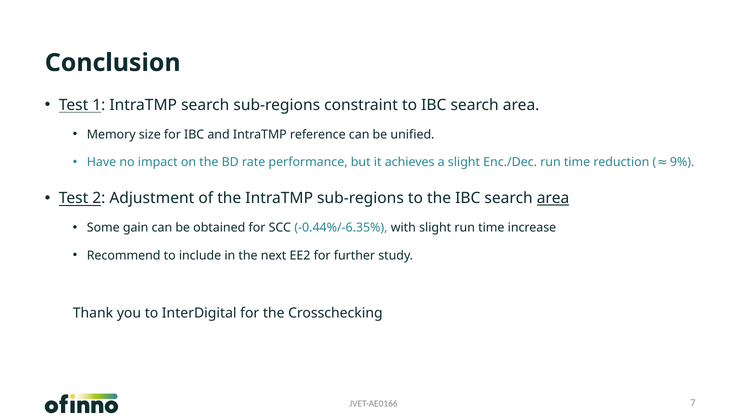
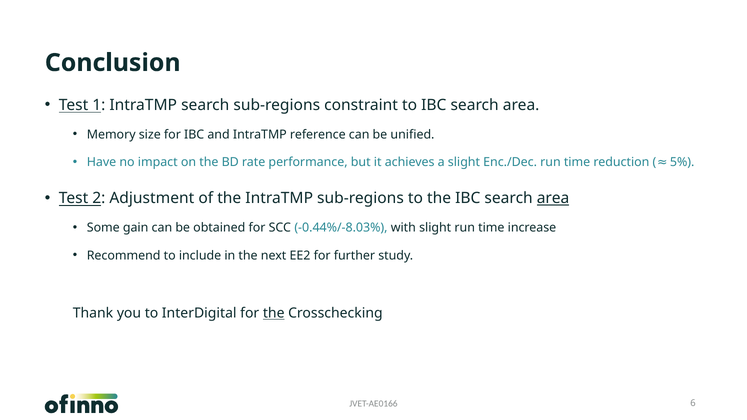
9%: 9% -> 5% (682, 162)
-0.44%/-6.35%: -0.44%/-6.35% -> -0.44%/-8.03% (341, 228)
the underline: none -> present (274, 313)
7: 7 -> 6 (693, 403)
